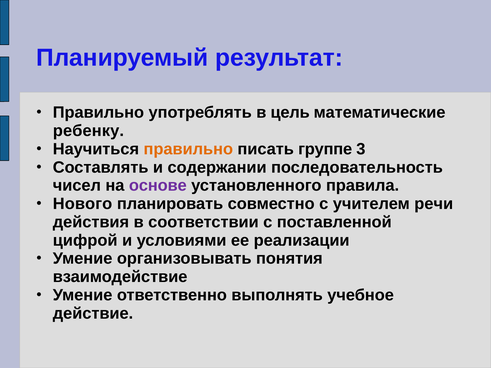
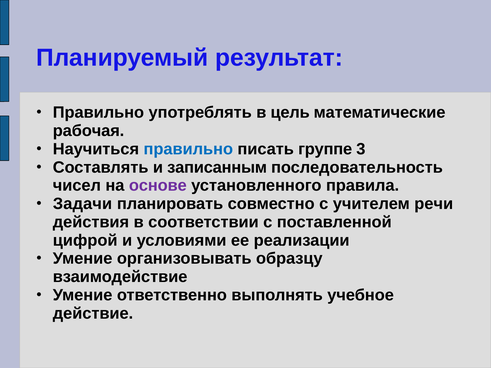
ребенку: ребенку -> рабочая (89, 131)
правильно colour: orange -> blue (188, 149)
содержании: содержании -> записанным (217, 167)
Нового: Нового -> Задачи (83, 204)
понятия: понятия -> образцу (289, 259)
